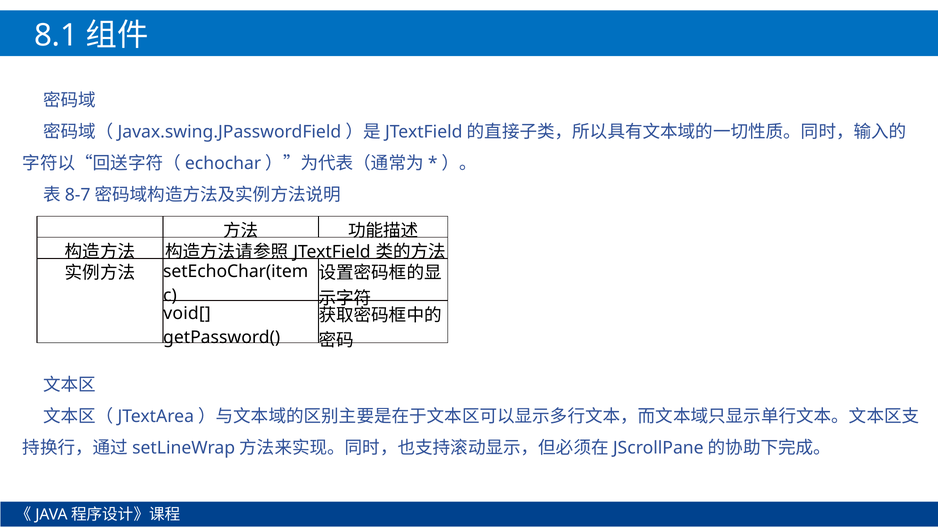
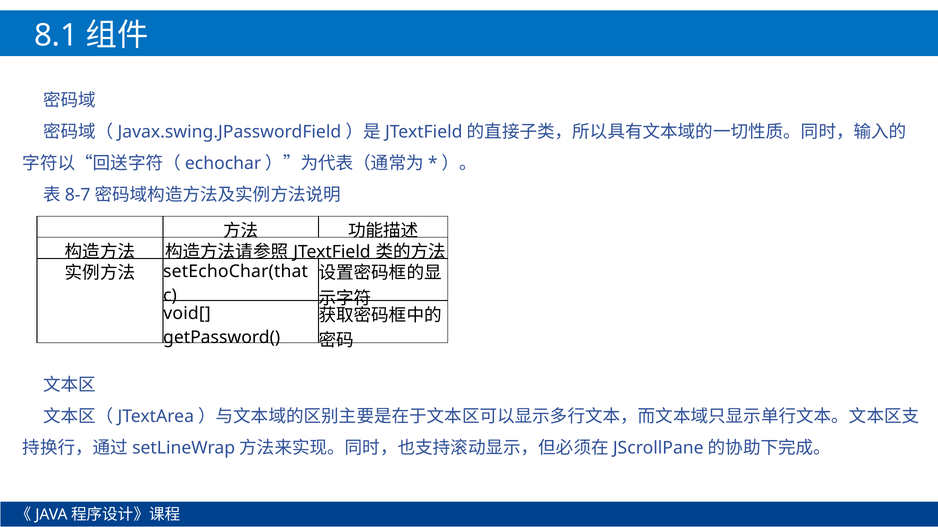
setEchoChar(item: setEchoChar(item -> setEchoChar(that (236, 272)
